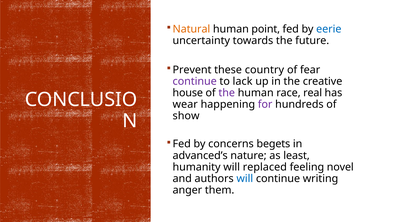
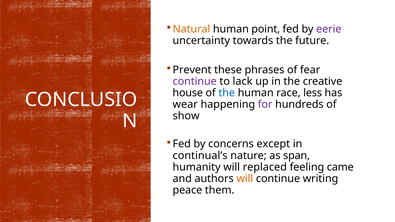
eerie colour: blue -> purple (329, 29)
country: country -> phrases (265, 70)
the colour: purple -> blue (227, 93)
real: real -> less (313, 93)
begets: begets -> except (273, 144)
advanced’s: advanced’s -> continual’s (200, 156)
least: least -> span (297, 156)
novel: novel -> came (340, 167)
will colour: blue -> orange (245, 179)
anger: anger -> peace (187, 190)
